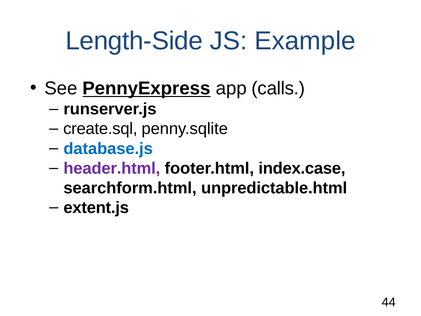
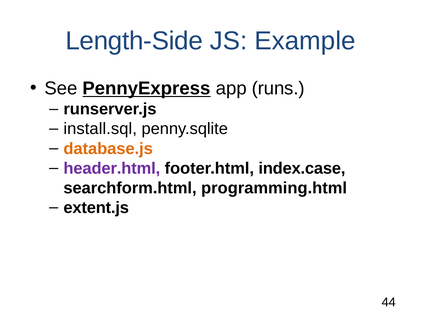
calls: calls -> runs (278, 88)
create.sql: create.sql -> install.sql (100, 129)
database.js colour: blue -> orange (108, 148)
unpredictable.html: unpredictable.html -> programming.html (274, 188)
